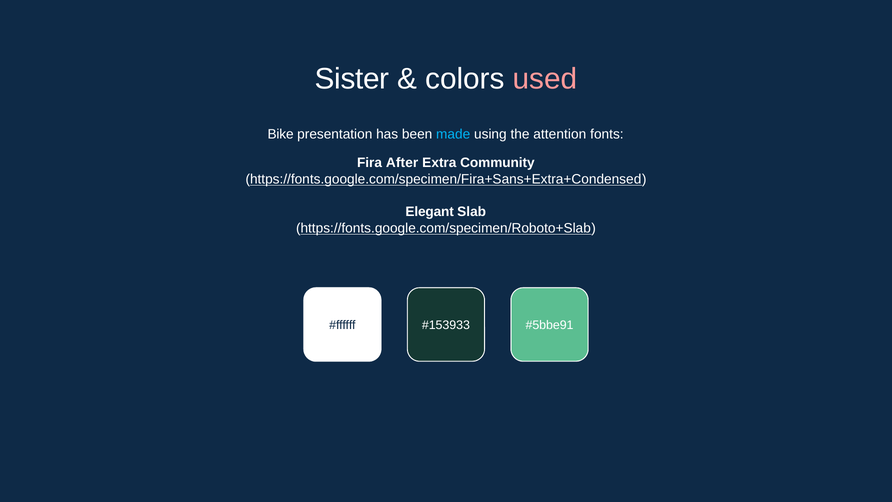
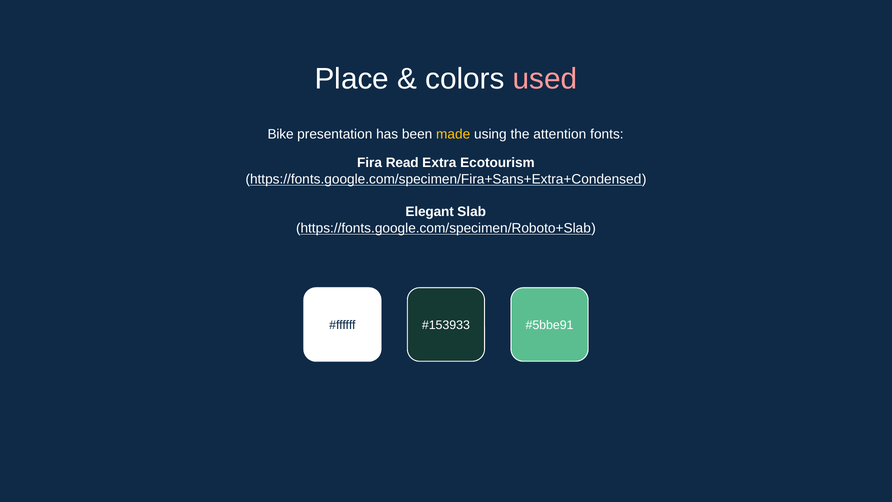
Sister: Sister -> Place (352, 79)
made colour: light blue -> yellow (453, 134)
After: After -> Read (402, 163)
Community: Community -> Ecotourism (497, 163)
